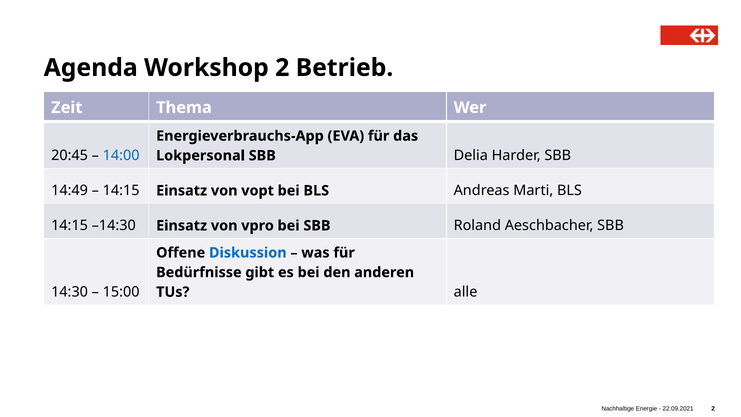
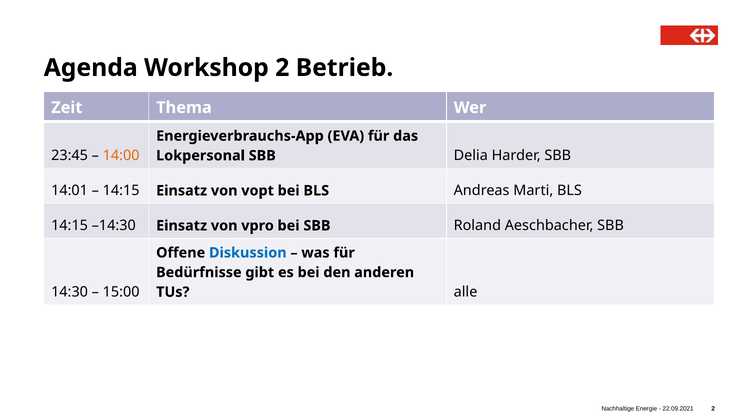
20:45: 20:45 -> 23:45 (70, 156)
14:00 colour: blue -> orange (121, 156)
14:49: 14:49 -> 14:01 (70, 191)
